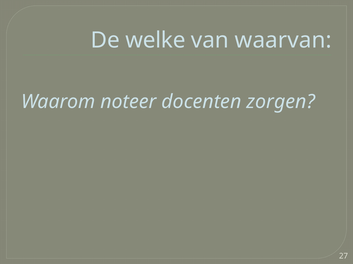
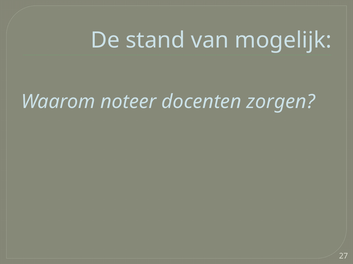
welke: welke -> stand (155, 40)
waarvan: waarvan -> mogelijk (283, 40)
